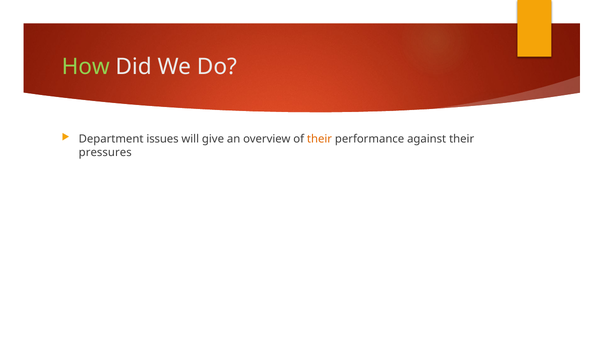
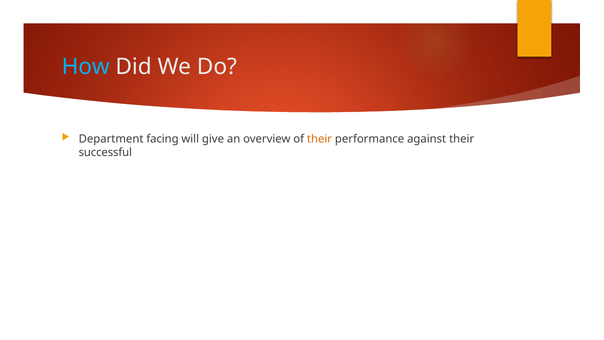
How colour: light green -> light blue (86, 67)
issues: issues -> facing (163, 139)
pressures: pressures -> successful (105, 152)
